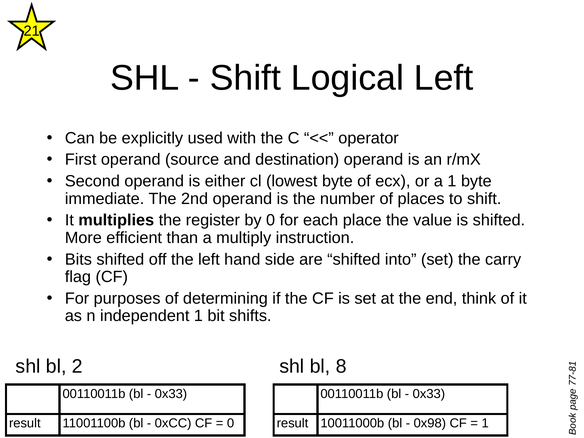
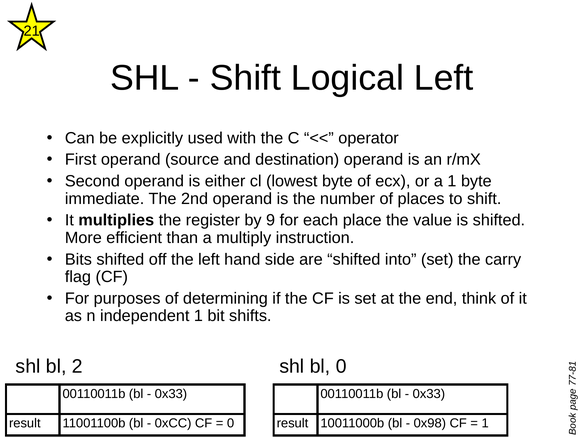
by 0: 0 -> 9 (271, 220)
bl 8: 8 -> 0 (341, 366)
